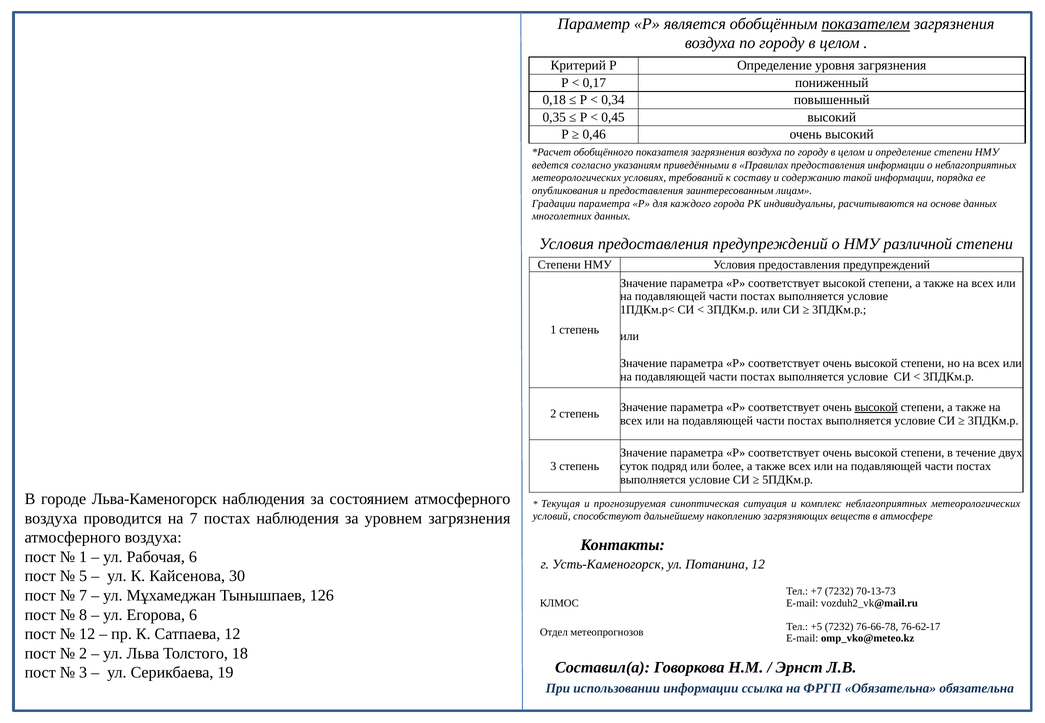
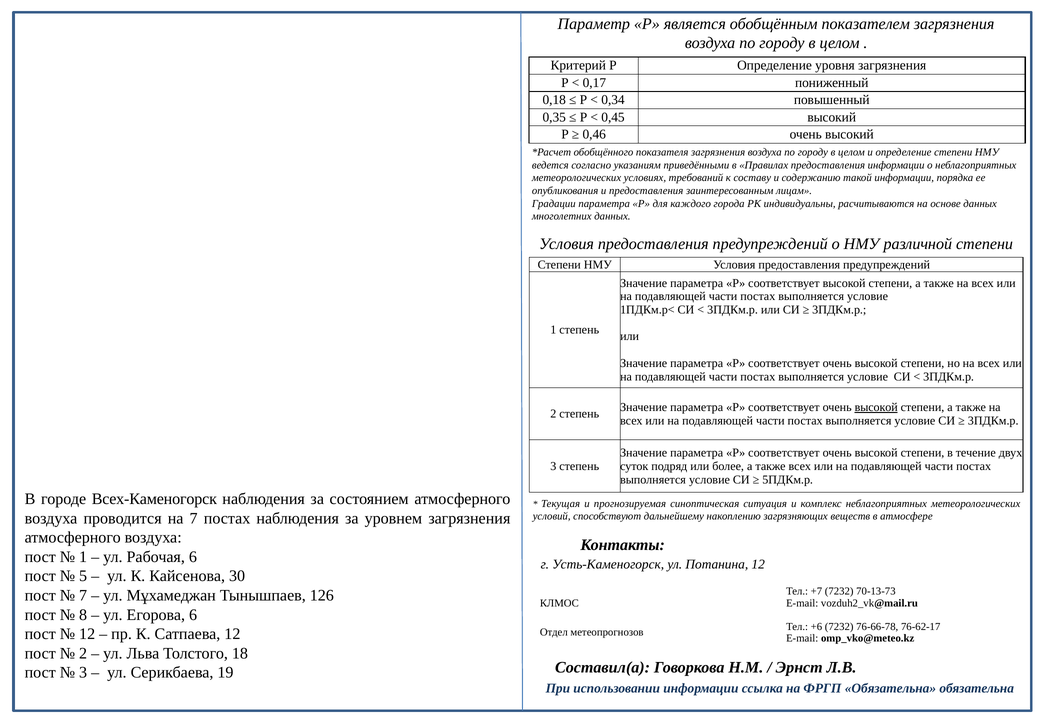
показателем underline: present -> none (866, 24)
Льва-Каменогорск: Льва-Каменогорск -> Всех-Каменогорск (154, 499)
+5: +5 -> +6 (816, 627)
